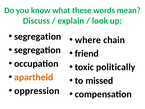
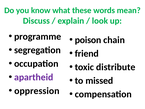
segregation: segregation -> programme (38, 36)
where: where -> poison (88, 40)
politically: politically -> distribute (116, 67)
apartheid colour: orange -> purple (34, 77)
